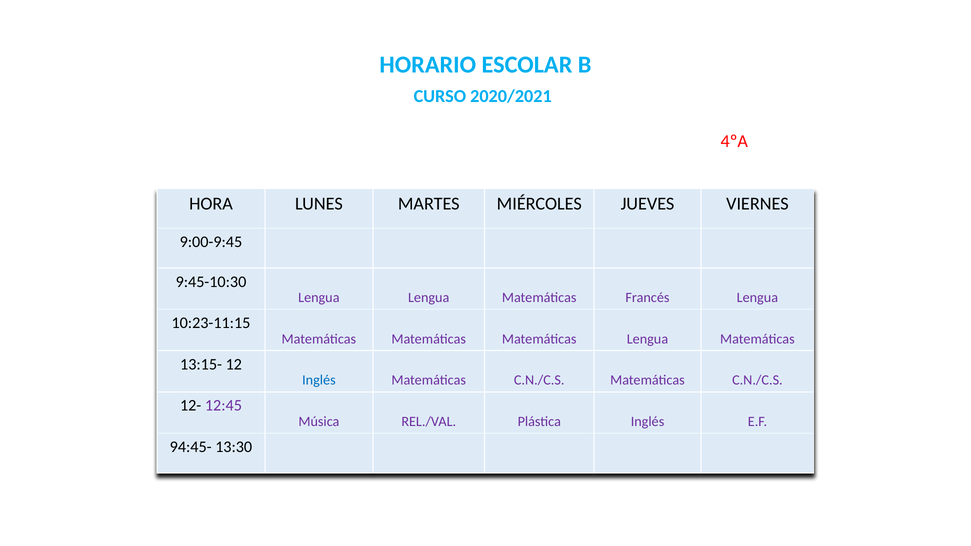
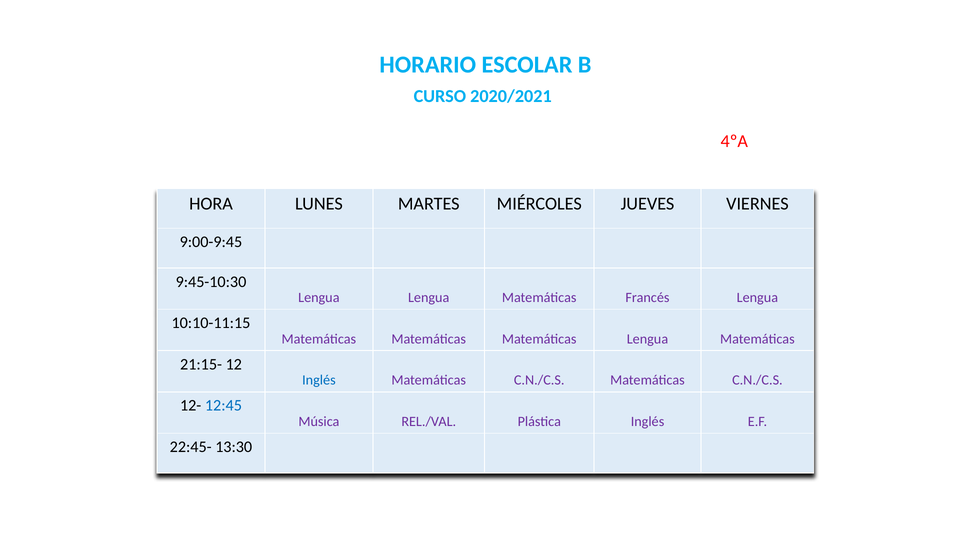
10:23-11:15: 10:23-11:15 -> 10:10-11:15 (211, 323)
13:15-: 13:15- -> 21:15- (201, 364)
12:45 colour: purple -> blue (223, 406)
94:45-: 94:45- -> 22:45- (191, 447)
